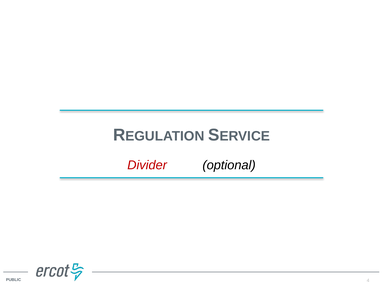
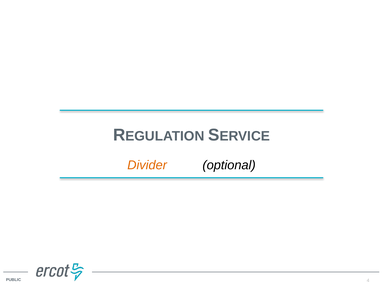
Divider colour: red -> orange (147, 165)
